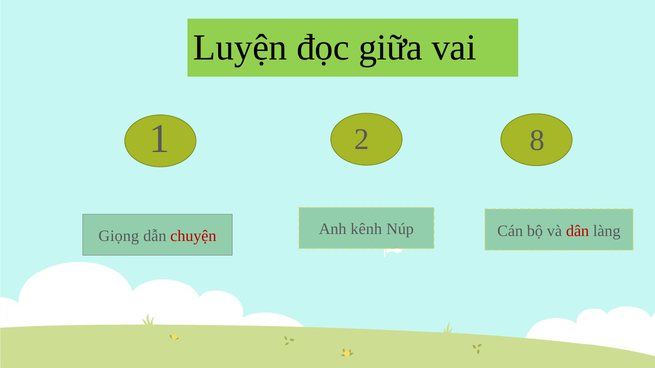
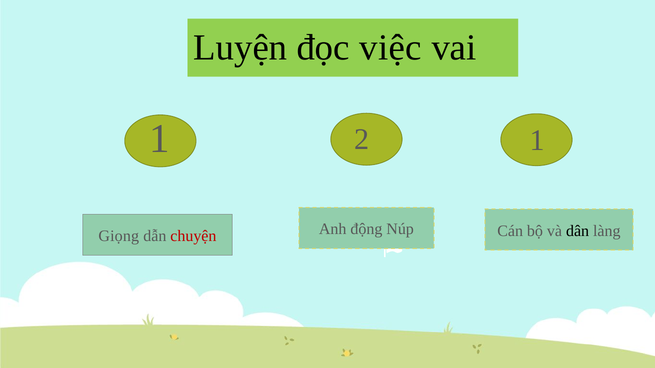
giữa: giữa -> việc (390, 48)
1 8: 8 -> 1 (537, 141)
kênh: kênh -> động (366, 229)
dân colour: red -> black (578, 231)
